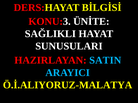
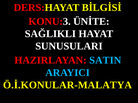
Ö.İ.ALIYORUZ-MALATYA: Ö.İ.ALIYORUZ-MALATYA -> Ö.İ.KONULAR-MALATYA (68, 85)
